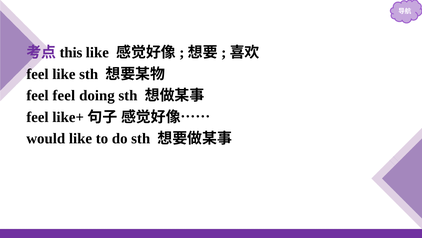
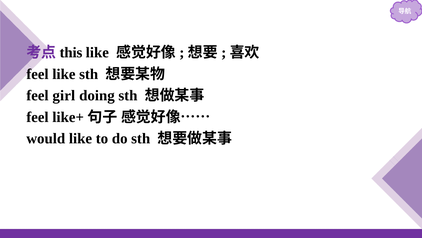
feel feel: feel -> girl (64, 95)
